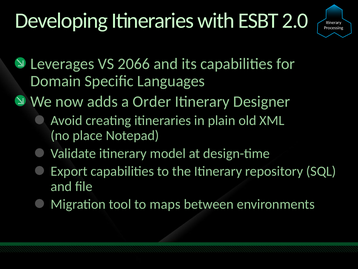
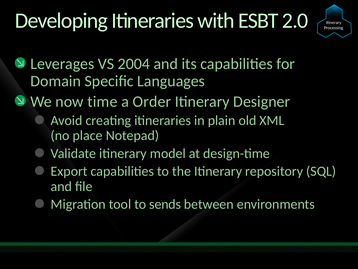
2066: 2066 -> 2004 (134, 64)
adds: adds -> time (102, 101)
maps: maps -> sends (165, 204)
